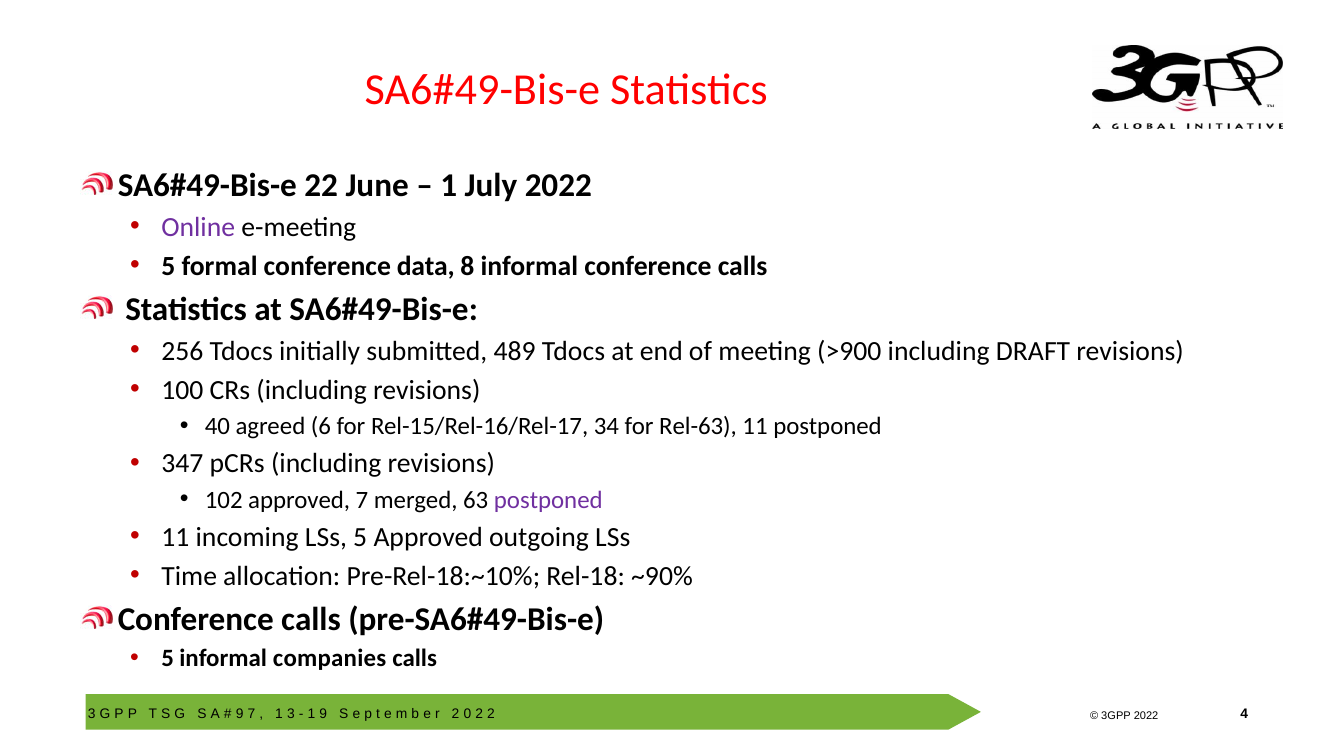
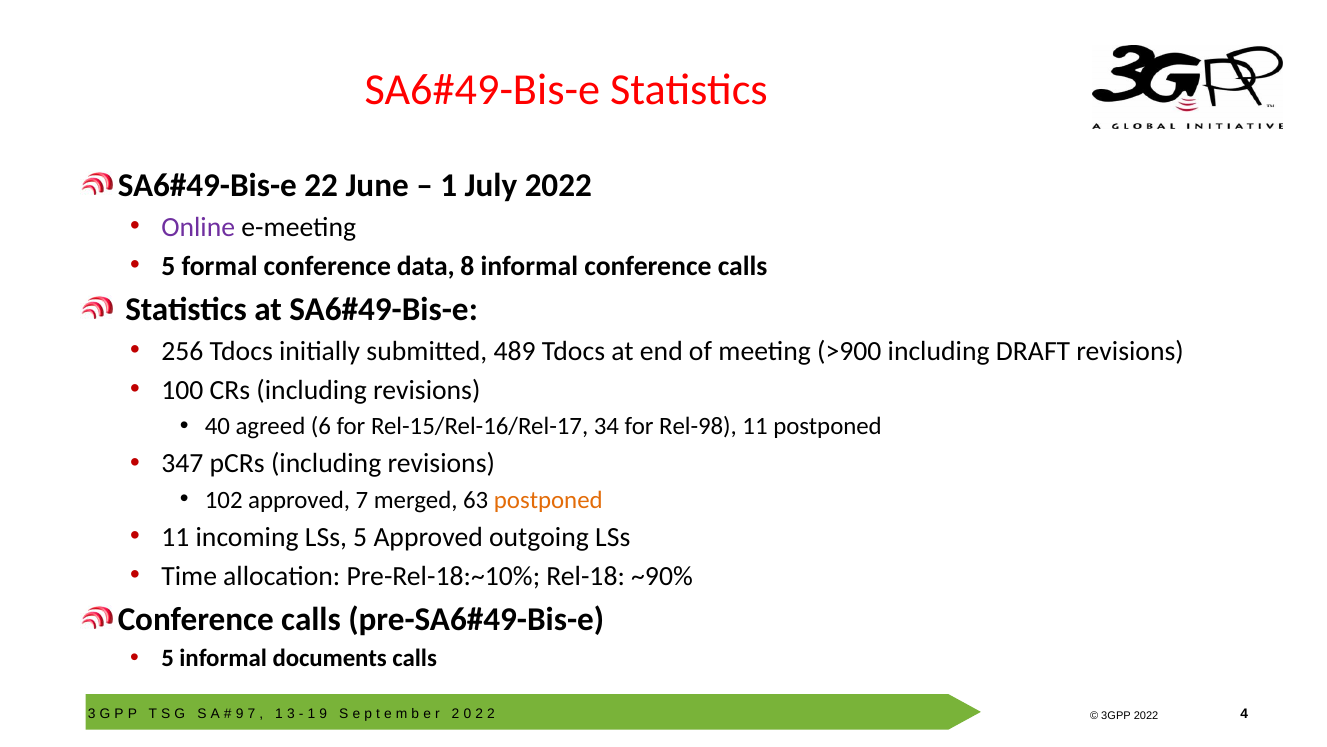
Rel-63: Rel-63 -> Rel-98 (698, 426)
postponed colour: purple -> orange (548, 500)
companies: companies -> documents (330, 658)
